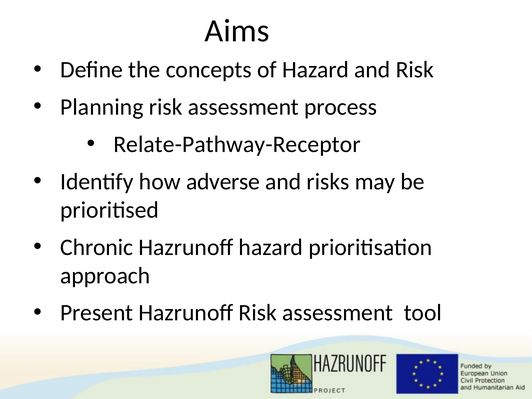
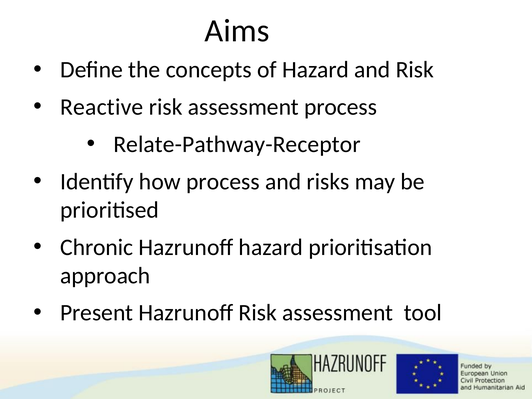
Planning: Planning -> Reactive (102, 107)
how adverse: adverse -> process (223, 182)
